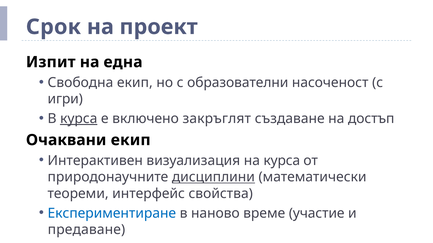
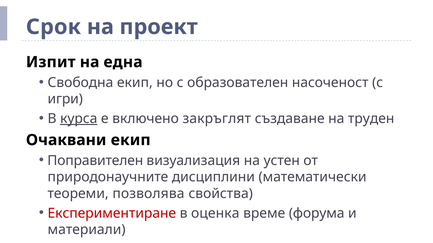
с образователни: образователни -> образователен (238, 83)
достъп: достъп -> труден (371, 119)
Интерактивен: Интерактивен -> Поправителен (95, 161)
на курса: курса -> устен (282, 161)
дисциплини underline: present -> none (213, 177)
интерфейс: интерфейс -> позволява (148, 194)
Експериментиране colour: blue -> red (112, 214)
наново: наново -> оценка (215, 214)
участие: участие -> форума (317, 214)
предаване: предаване -> материали (87, 230)
